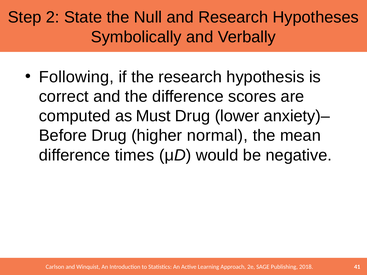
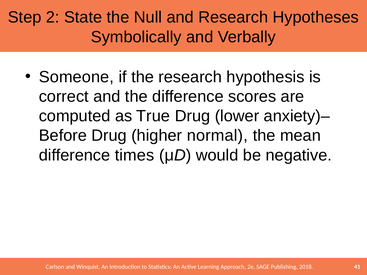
Following: Following -> Someone (76, 77)
Must: Must -> True (153, 116)
